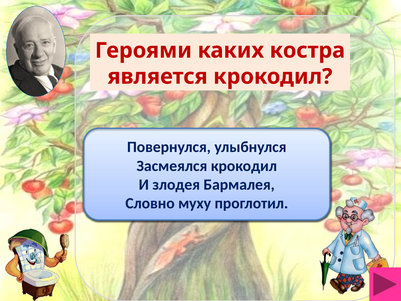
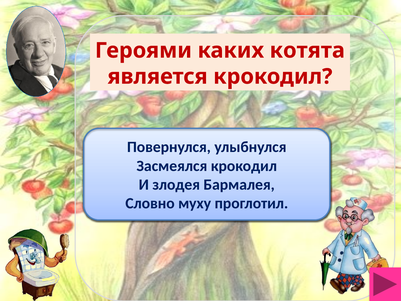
костра: костра -> котята (307, 50)
